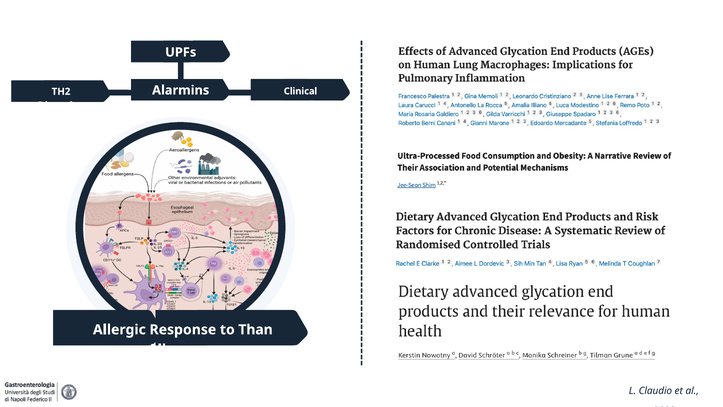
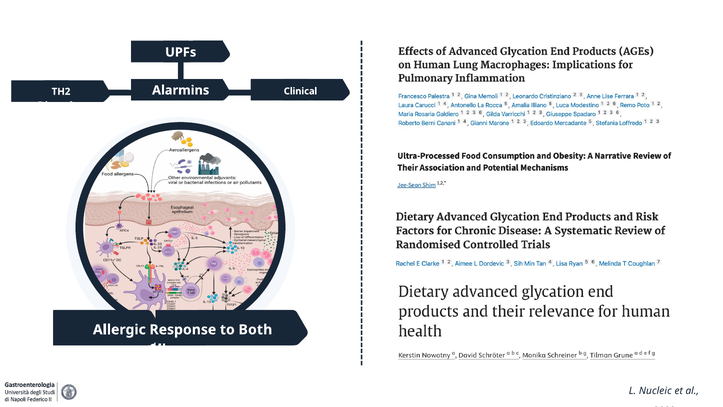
Than: Than -> Both (255, 329)
Claudio: Claudio -> Nucleic (655, 391)
